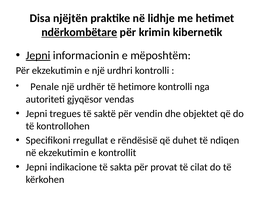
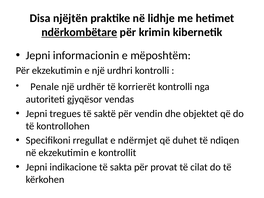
Jepni underline: present -> none (38, 55)
hetimore: hetimore -> korrierët (137, 87)
rëndësisë: rëndësisë -> ndërmjet (138, 140)
